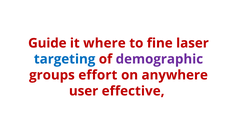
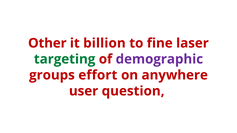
Guide: Guide -> Other (47, 43)
where: where -> billion (104, 43)
targeting colour: blue -> green (65, 59)
effective: effective -> question (133, 91)
